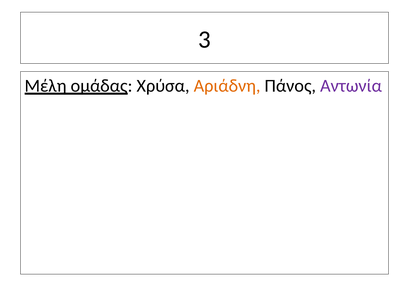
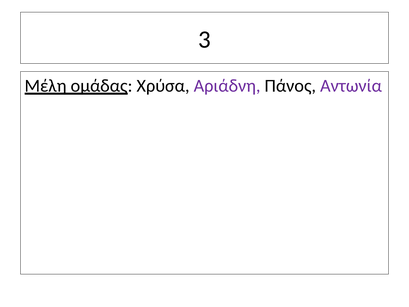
Αριάδνη colour: orange -> purple (227, 86)
